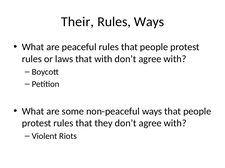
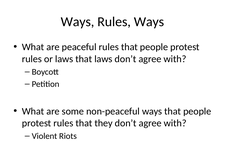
Their: Their -> Ways (78, 22)
that with: with -> laws (103, 59)
